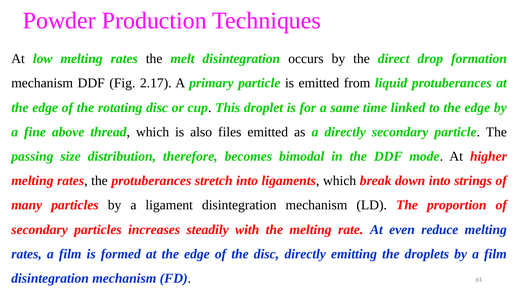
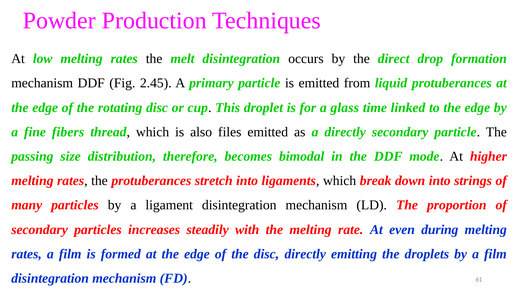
2.17: 2.17 -> 2.45 (156, 83)
same: same -> glass (345, 108)
above: above -> fibers (68, 132)
reduce: reduce -> during (440, 230)
